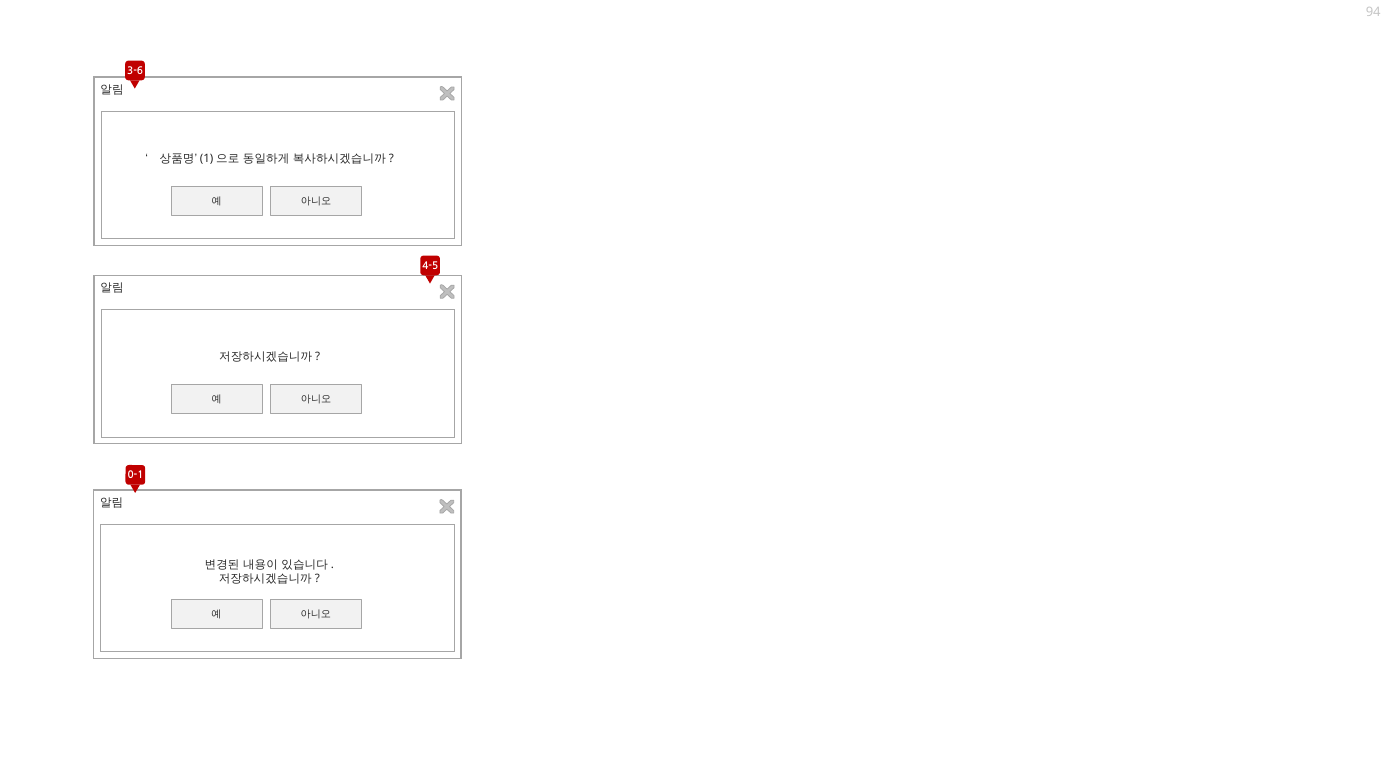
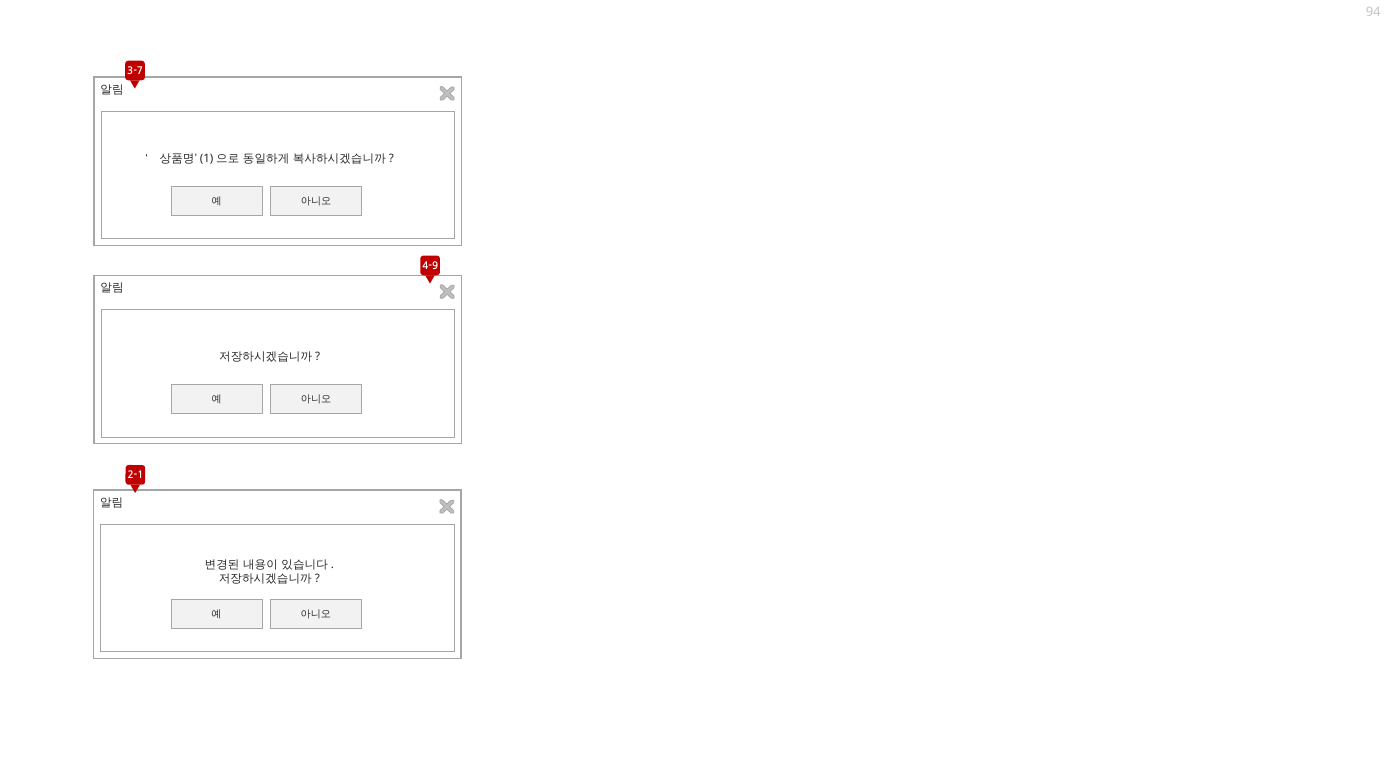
3-6: 3-6 -> 3-7 (135, 71)
4-5: 4-5 -> 4-9 (430, 266)
0-1: 0-1 -> 2-1 (135, 475)
